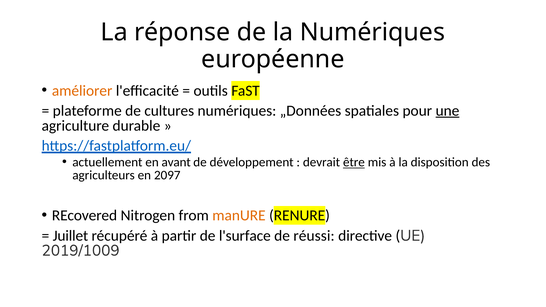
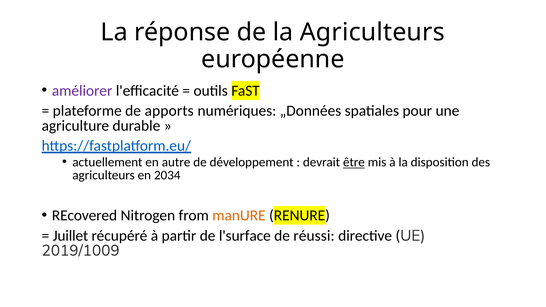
la Numériques: Numériques -> Agriculteurs (372, 32)
améliorer colour: orange -> purple (82, 91)
cultures: cultures -> apports (169, 111)
une underline: present -> none (447, 111)
avant: avant -> autre (176, 162)
2097: 2097 -> 2034 (167, 175)
